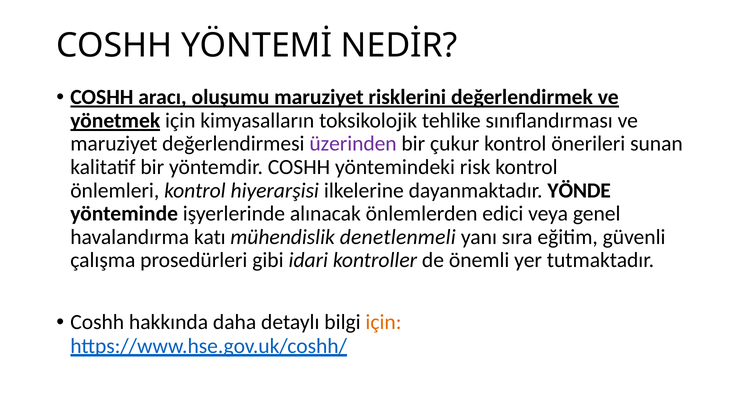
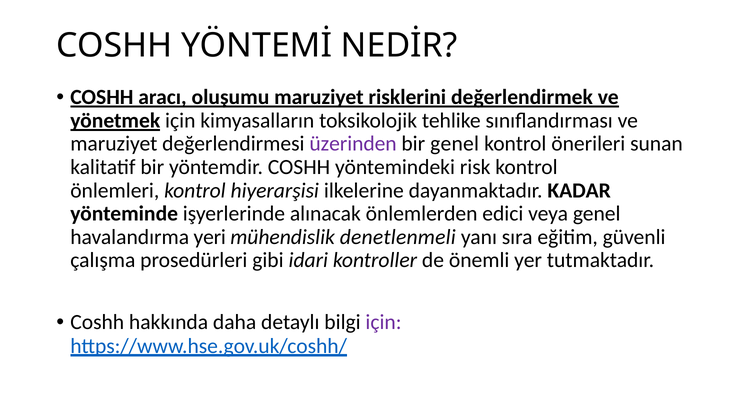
bir çukur: çukur -> genel (455, 144)
YÖNDE: YÖNDE -> KADAR (579, 191)
katı: katı -> yeri (210, 237)
için colour: orange -> purple (384, 323)
